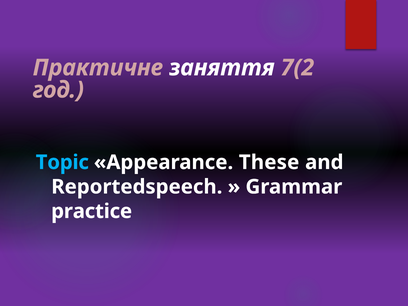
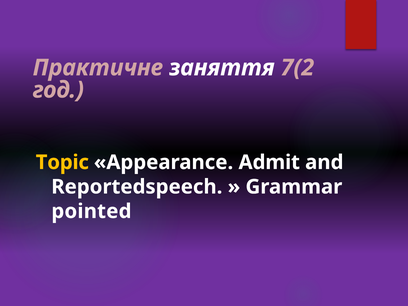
Topic colour: light blue -> yellow (62, 162)
These: These -> Admit (269, 162)
practice: practice -> pointed (91, 211)
